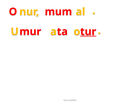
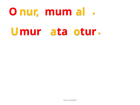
tur underline: present -> none (88, 32)
